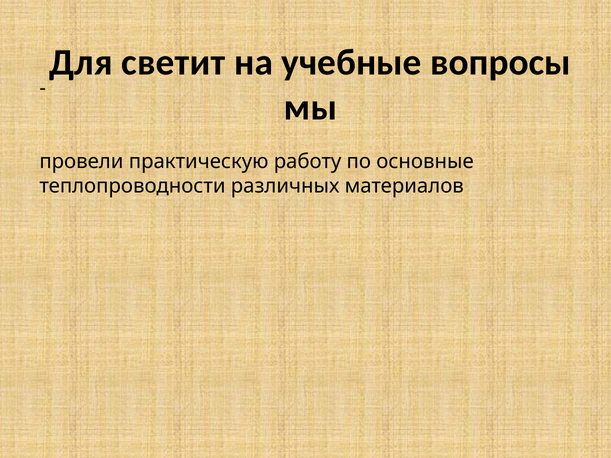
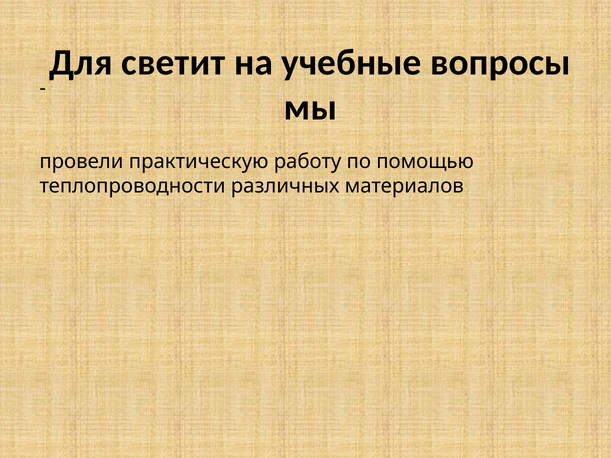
основные: основные -> помощью (425, 162)
